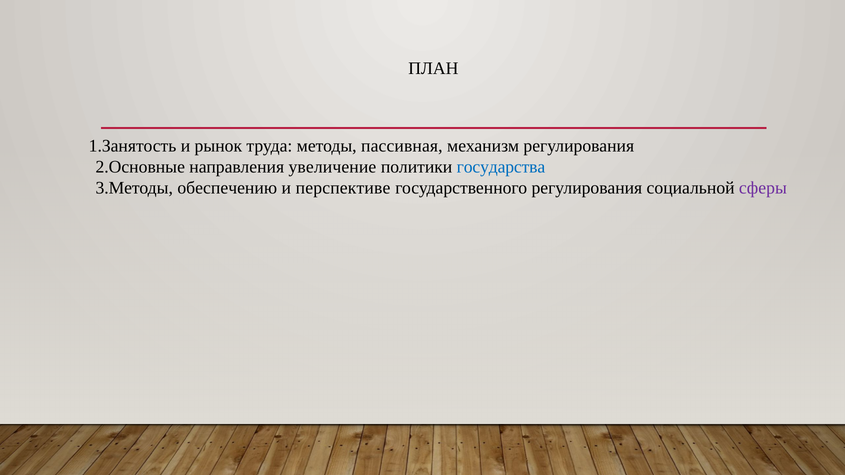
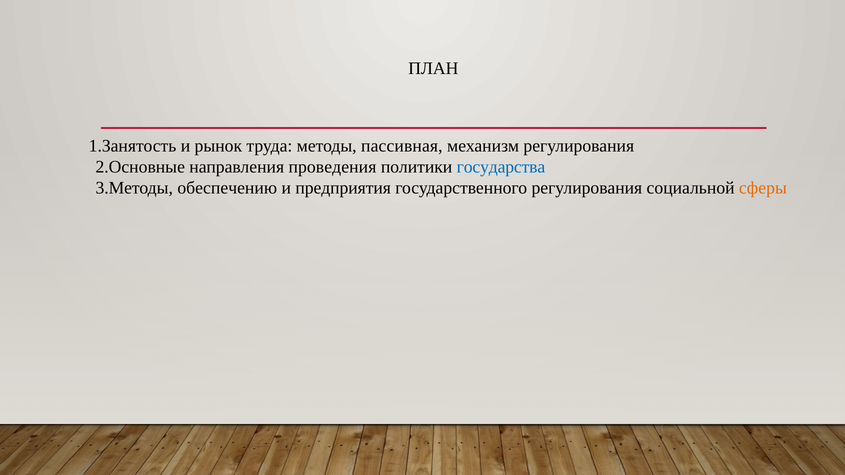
увеличение: увеличение -> проведения (332, 167)
перспективе: перспективе -> предприятия (343, 188)
сферы colour: purple -> orange (763, 188)
